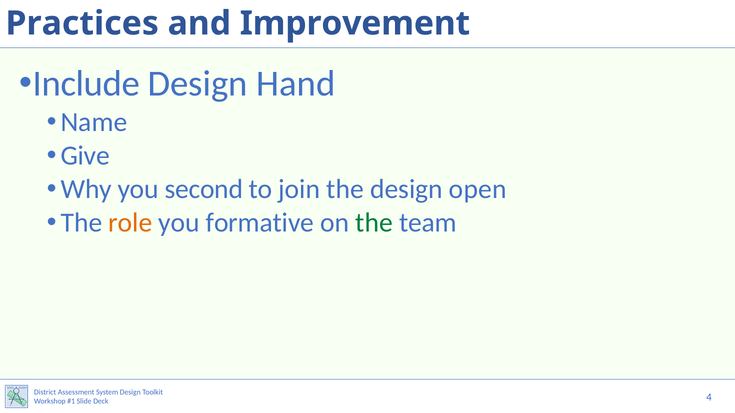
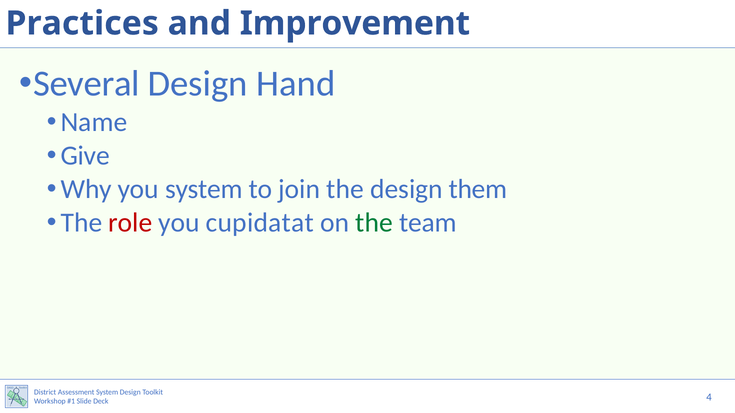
Include: Include -> Several (86, 84)
you second: second -> system (204, 189)
open: open -> them (478, 189)
role colour: orange -> red (130, 223)
formative: formative -> cupidatat (260, 223)
